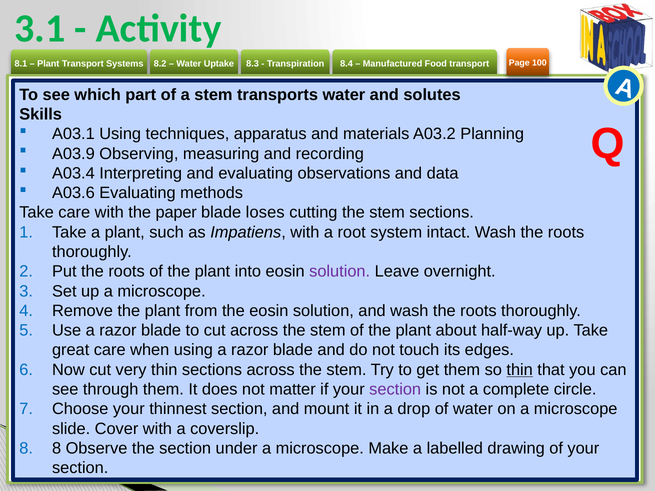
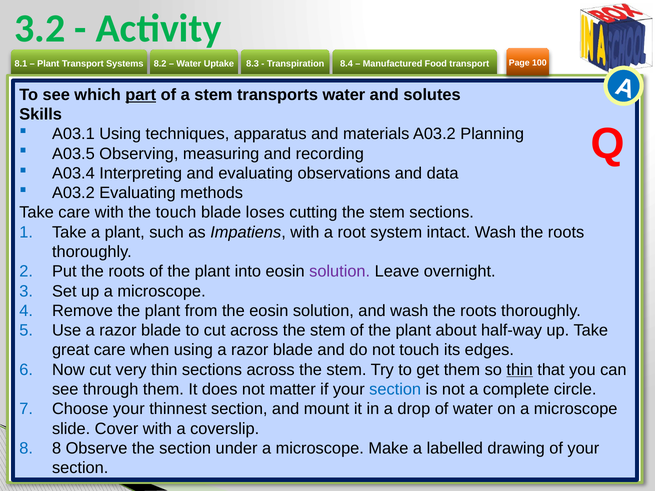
3.1: 3.1 -> 3.2 (40, 28)
part underline: none -> present (141, 95)
A03.9: A03.9 -> A03.5 (73, 154)
A03.6: A03.6 -> A03.2 (73, 193)
the paper: paper -> touch (176, 213)
section colour: purple -> blue (395, 390)
